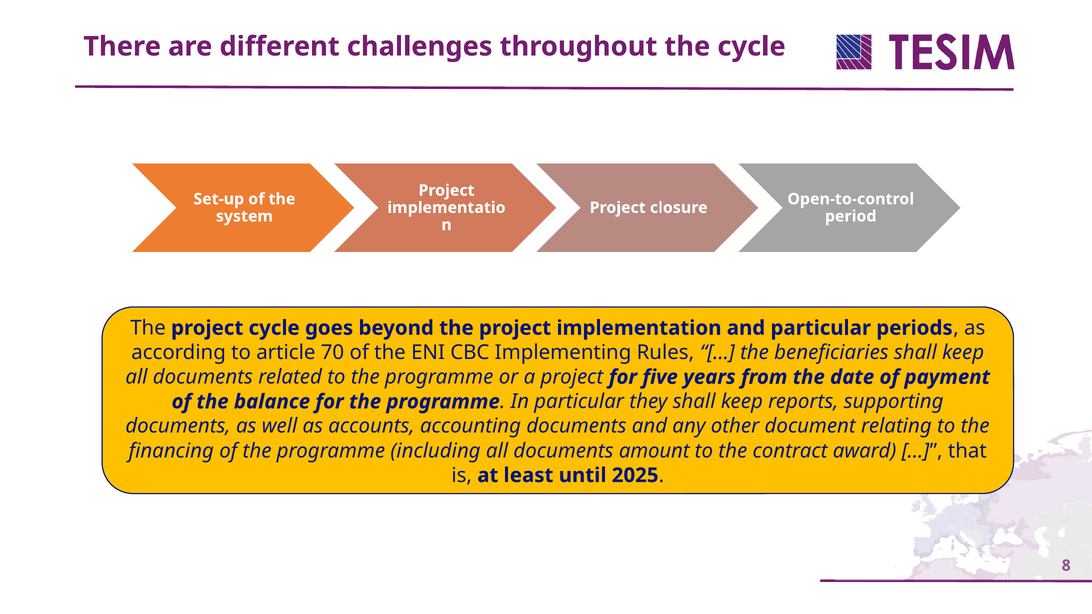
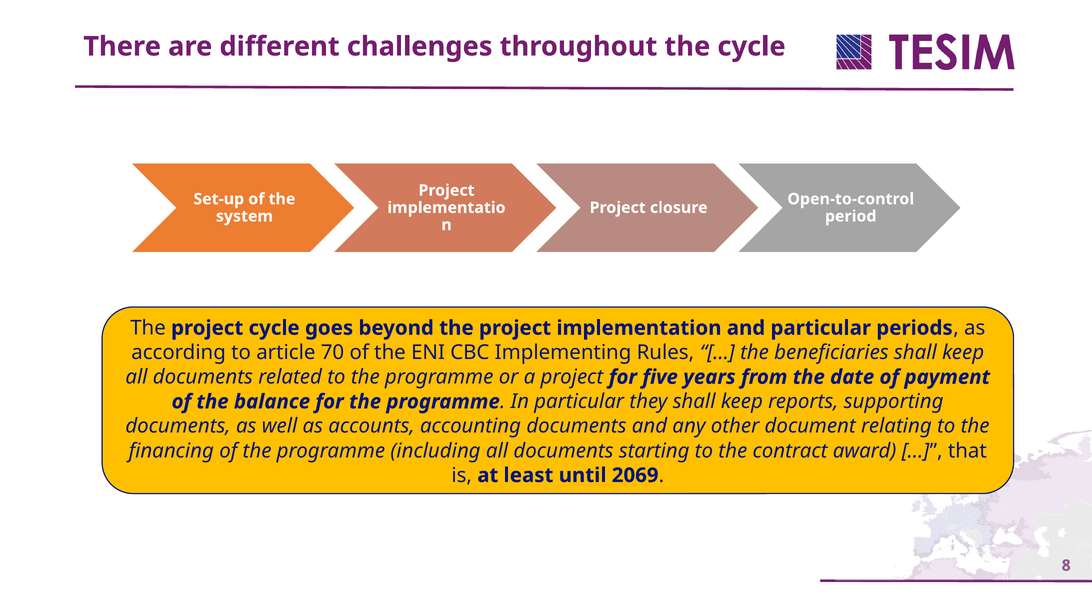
amount: amount -> starting (654, 451)
2025: 2025 -> 2069 (635, 476)
